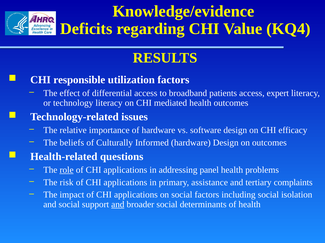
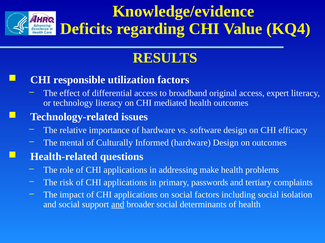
patients: patients -> original (223, 93)
beliefs: beliefs -> mental (72, 143)
role underline: present -> none (67, 170)
panel: panel -> make (209, 170)
assistance: assistance -> passwords (210, 183)
